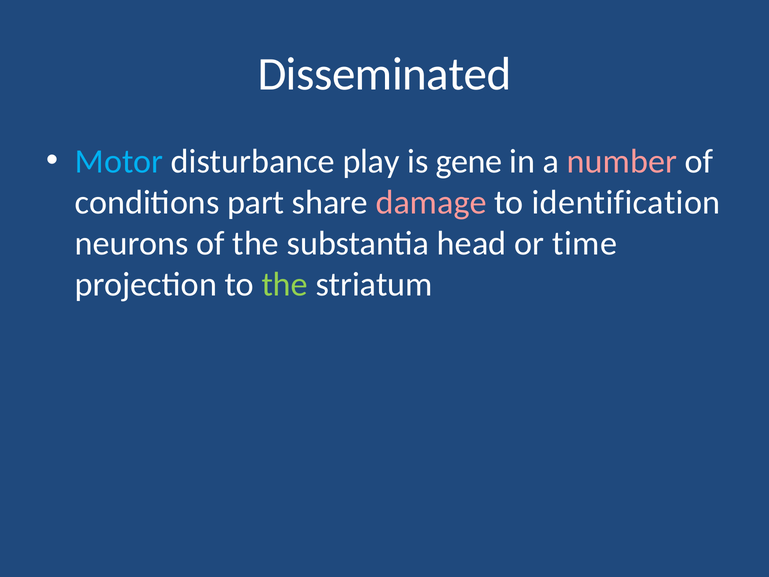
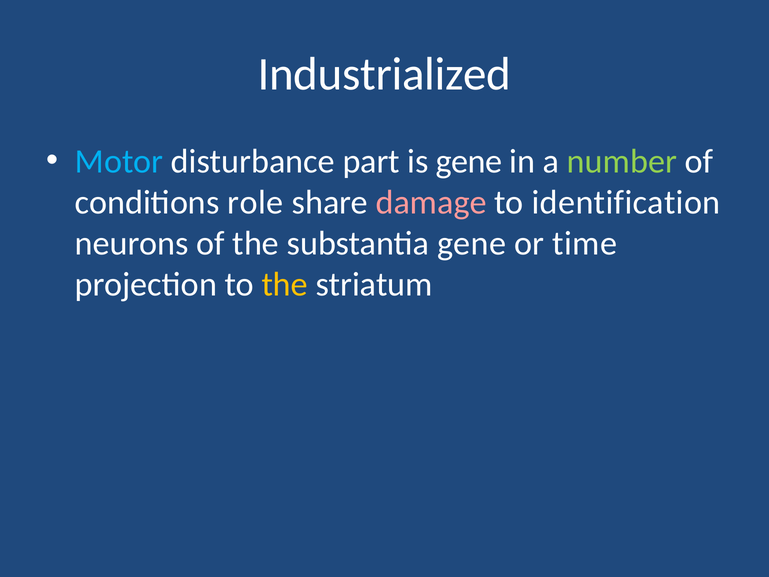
Disseminated: Disseminated -> Industrialized (384, 74)
play: play -> part (371, 161)
number colour: pink -> light green (622, 161)
part: part -> role (255, 202)
substantia head: head -> gene (472, 243)
the colour: light green -> yellow (285, 284)
